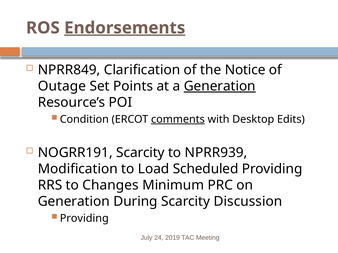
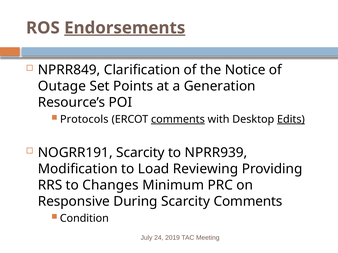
Generation underline: present -> none (220, 86)
Condition: Condition -> Protocols (84, 119)
Edits underline: none -> present (291, 119)
Scheduled: Scheduled -> Reviewing (206, 169)
Generation: Generation -> Responsive (74, 202)
Scarcity Discussion: Discussion -> Comments (248, 202)
Providing: Providing -> Condition (84, 219)
